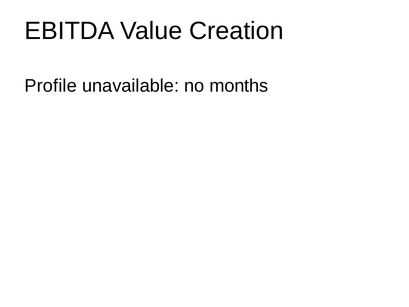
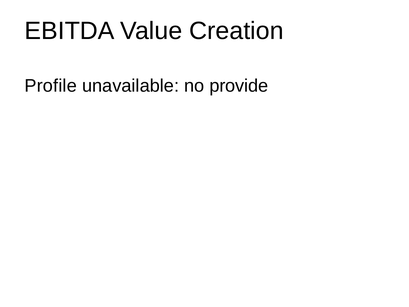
months: months -> provide (239, 86)
